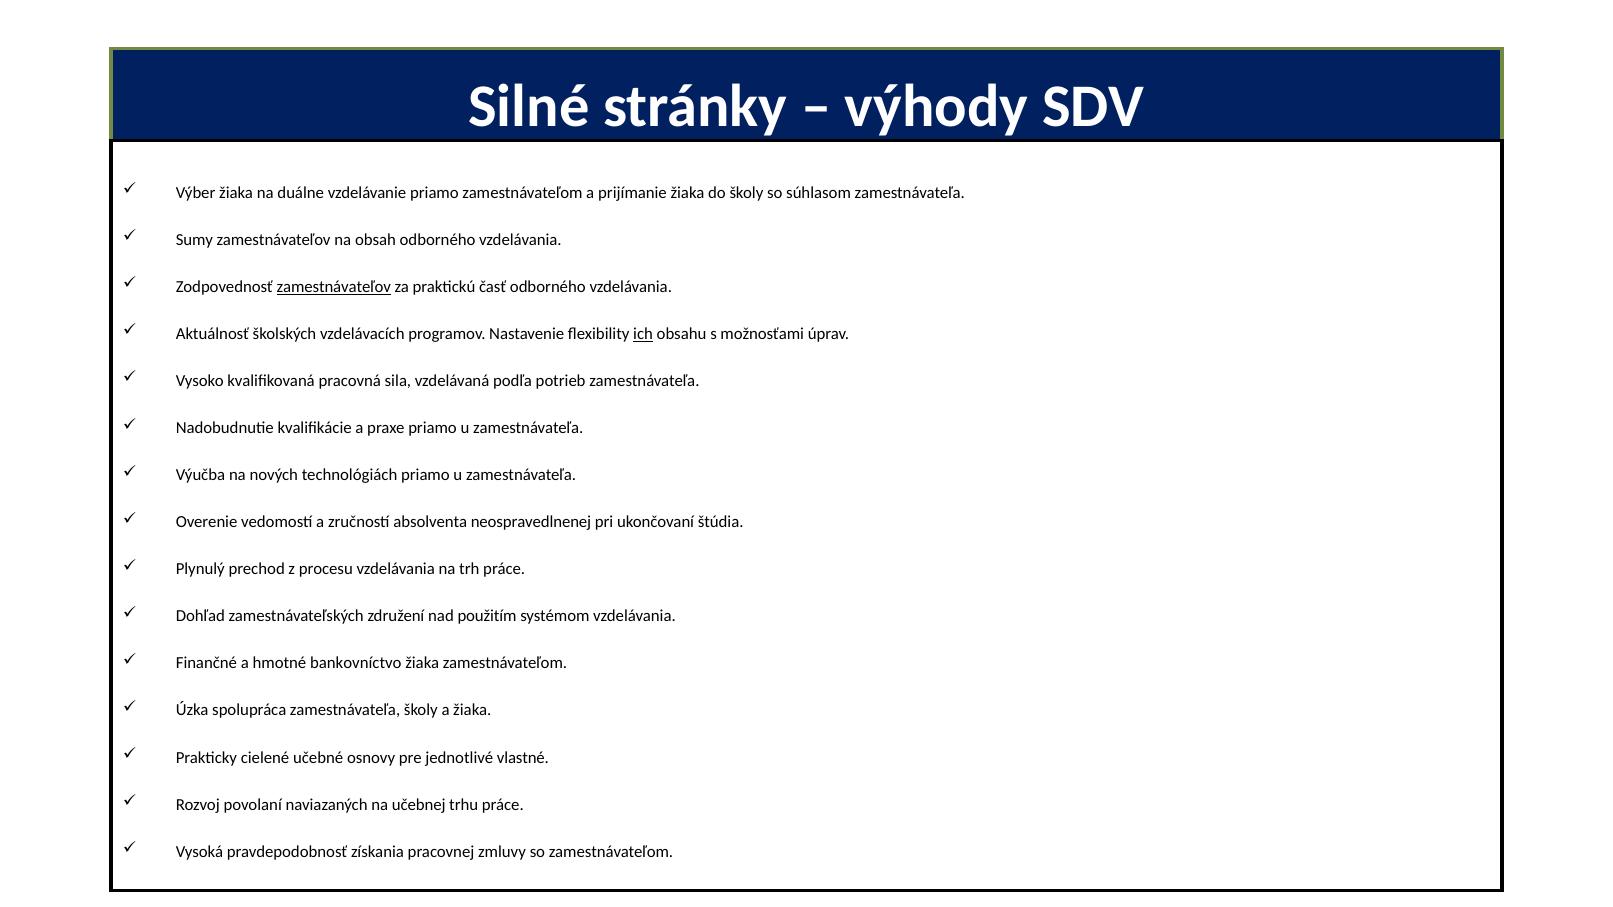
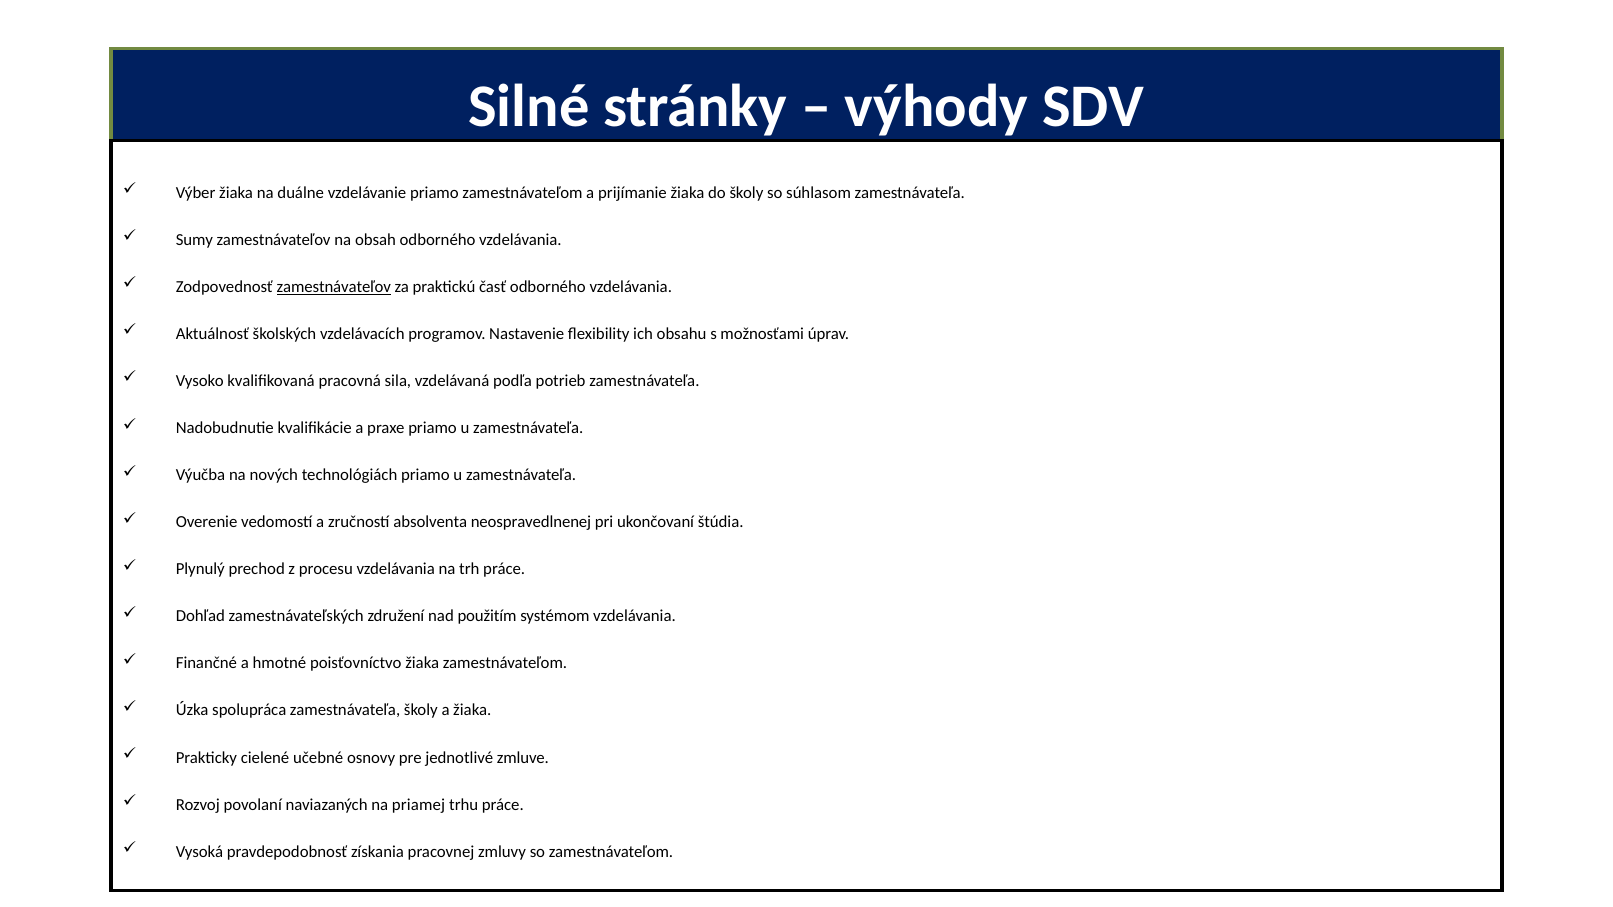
ich underline: present -> none (643, 334)
bankovníctvo: bankovníctvo -> poisťovníctvo (356, 664)
vlastné: vlastné -> zmluve (523, 758)
učebnej: učebnej -> priamej (419, 805)
